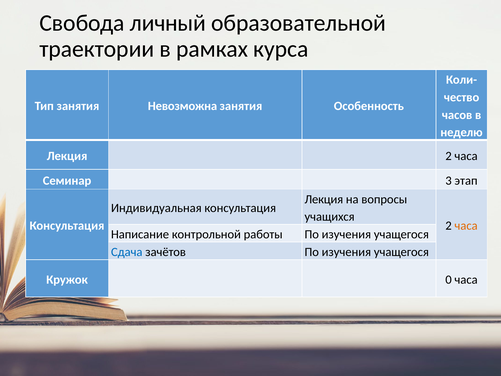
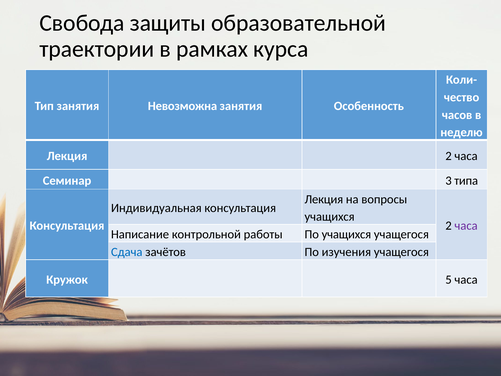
личный: личный -> защиты (168, 23)
этап: этап -> типа (466, 180)
часа colour: orange -> purple (466, 226)
работы По изучения: изучения -> учащихся (346, 234)
0: 0 -> 5 (449, 279)
